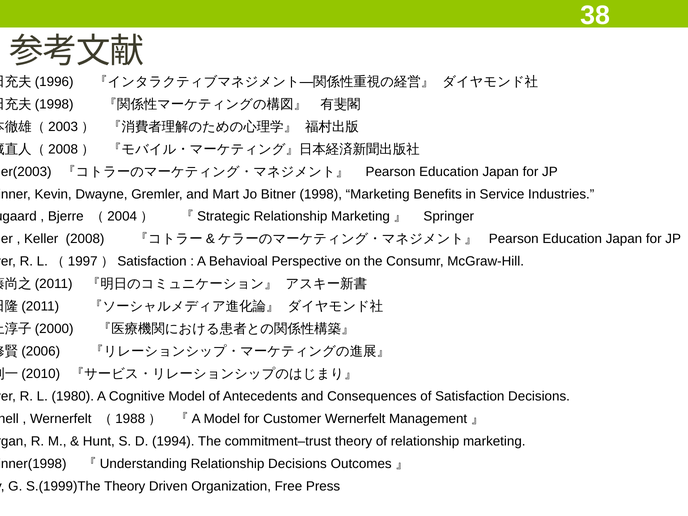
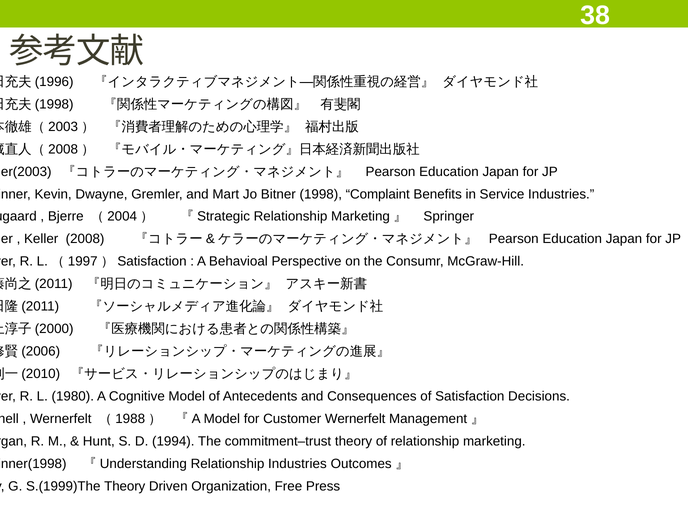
1998 Marketing: Marketing -> Complaint (378, 194)
Relationship Decisions: Decisions -> Industries (297, 464)
